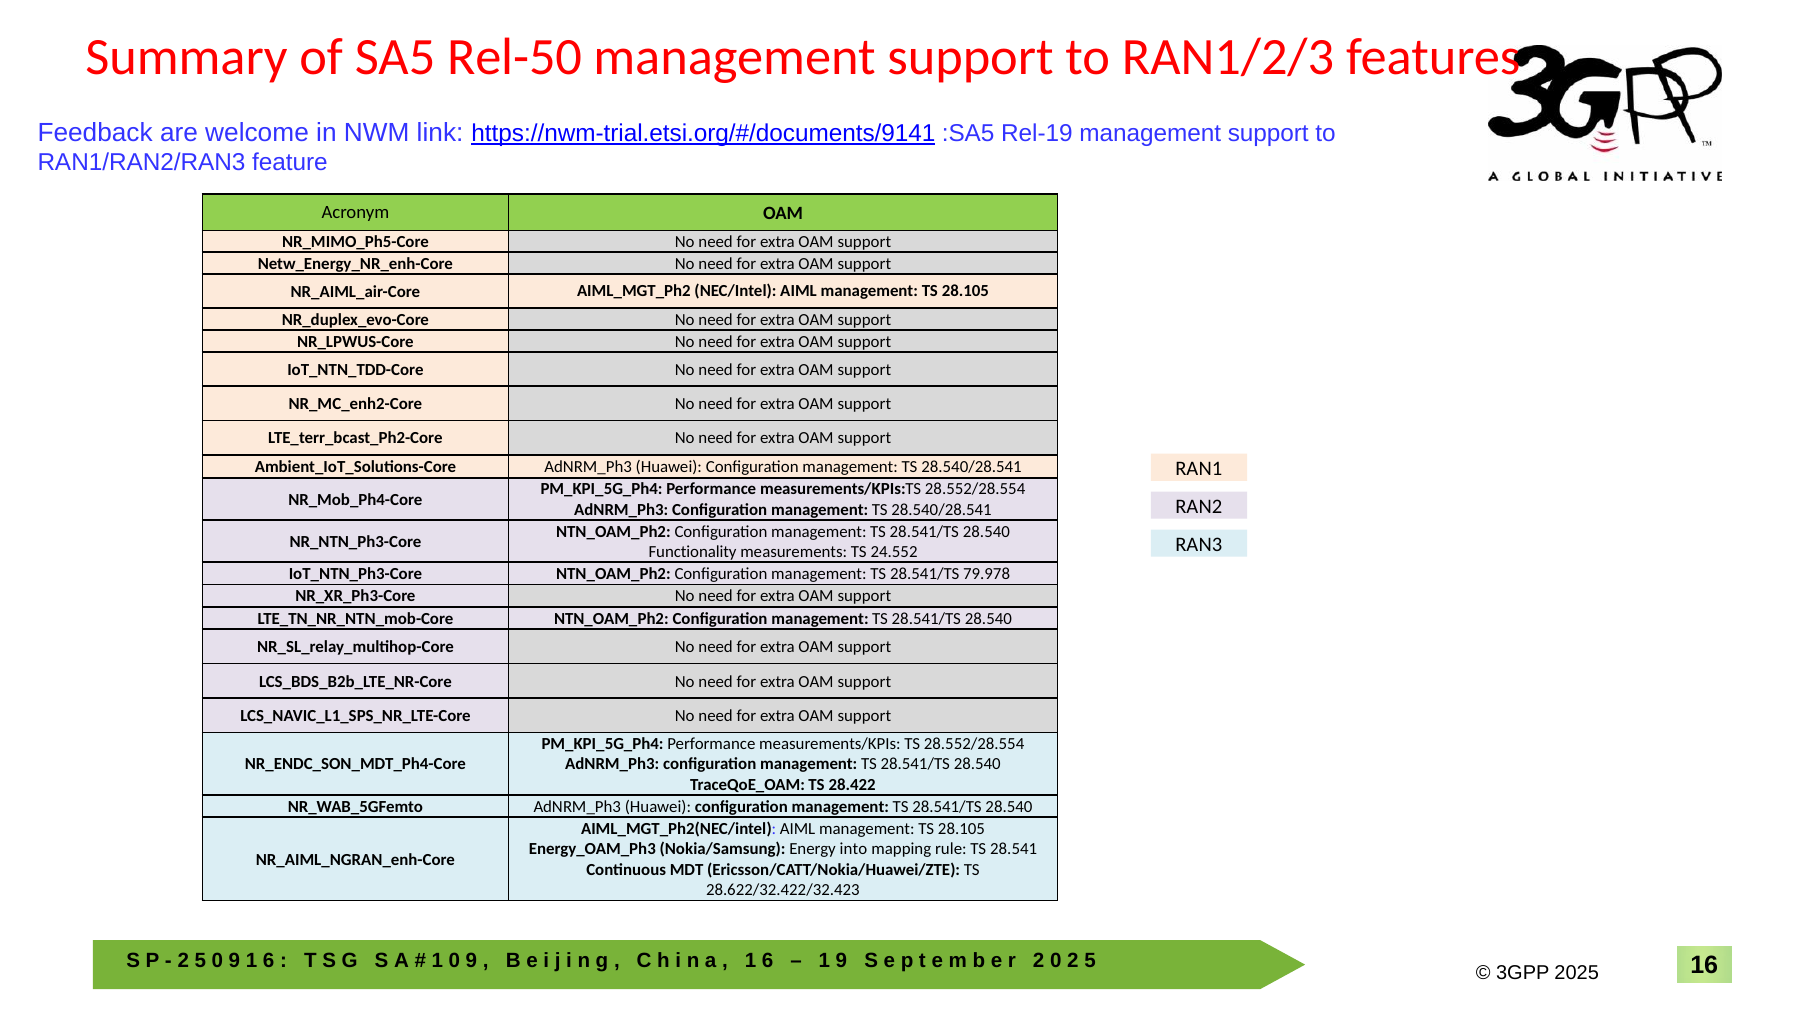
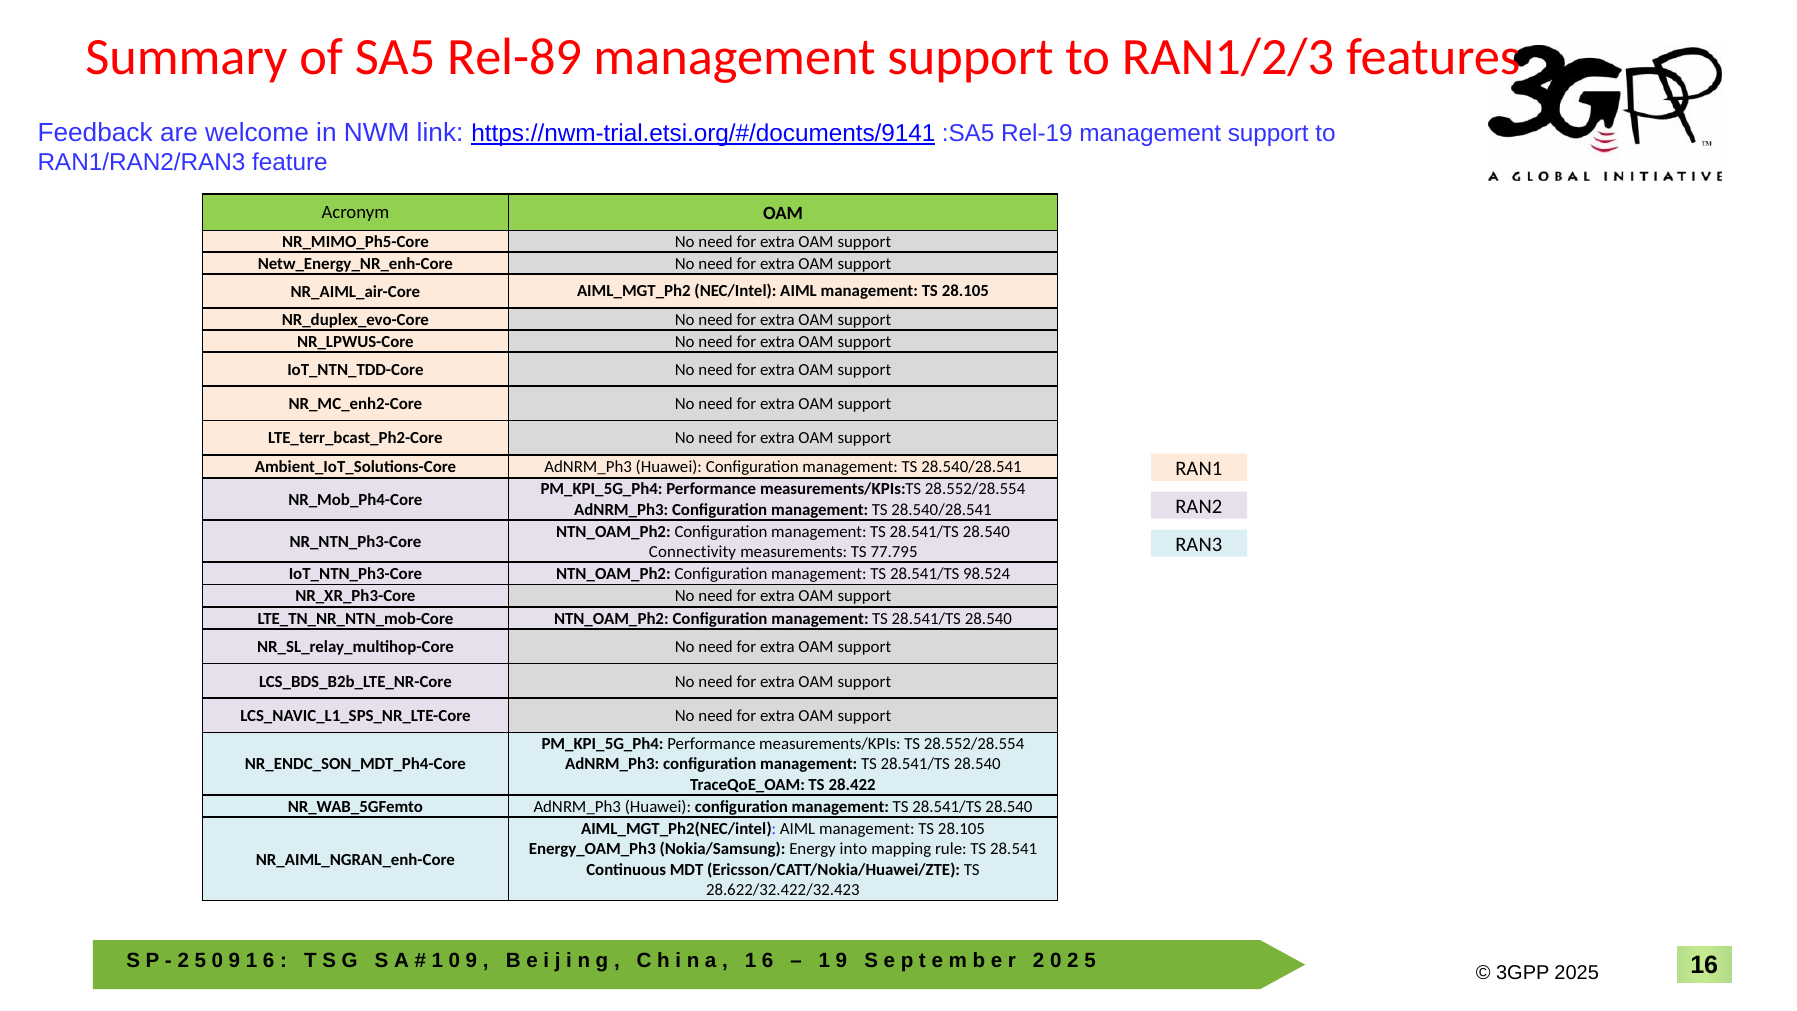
Rel-50: Rel-50 -> Rel-89 (514, 57)
Functionality: Functionality -> Connectivity (692, 552)
24.552: 24.552 -> 77.795 (894, 552)
79.978: 79.978 -> 98.524 (987, 574)
